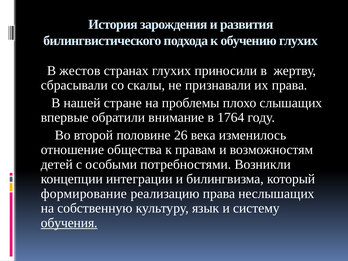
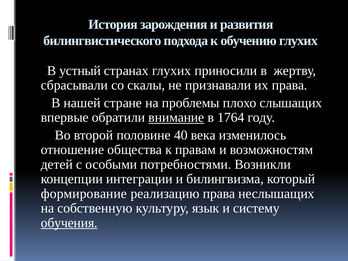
жестов: жестов -> устный (80, 71)
внимание underline: none -> present (176, 117)
26: 26 -> 40 (181, 135)
